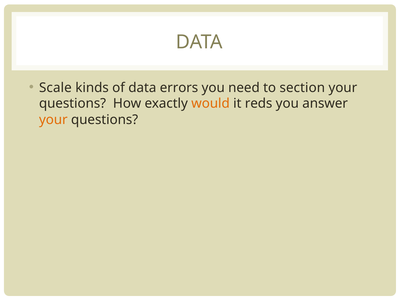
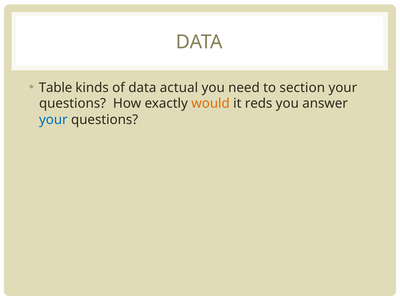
Scale: Scale -> Table (56, 88)
errors: errors -> actual (179, 88)
your colour: orange -> blue (53, 120)
